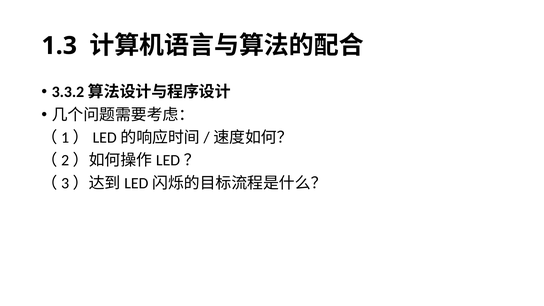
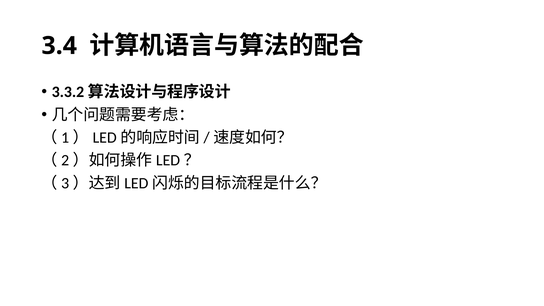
1.3: 1.3 -> 3.4 (59, 46)
